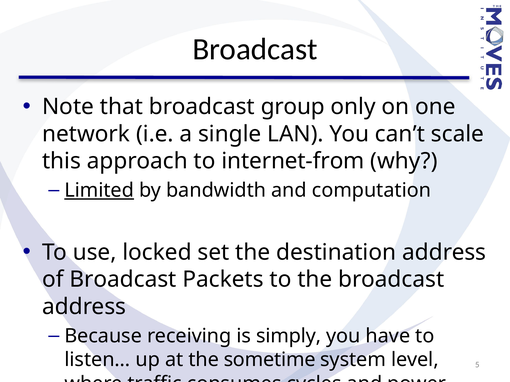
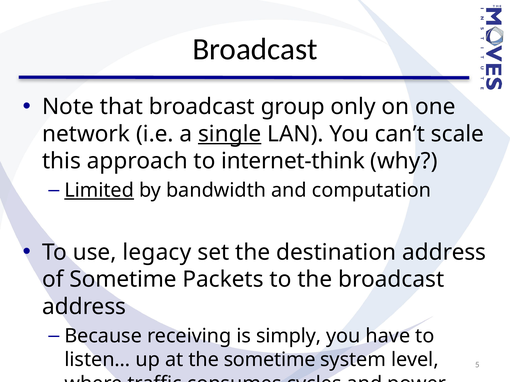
single underline: none -> present (230, 134)
internet-from: internet-from -> internet-think (293, 161)
locked: locked -> legacy (157, 253)
of Broadcast: Broadcast -> Sometime (123, 280)
